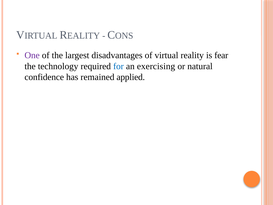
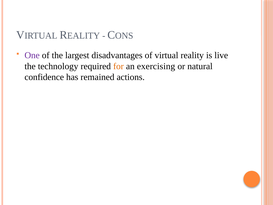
fear: fear -> live (221, 55)
for colour: blue -> orange (118, 66)
applied: applied -> actions (131, 77)
